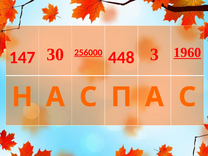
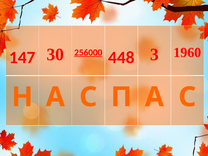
1960 underline: present -> none (187, 53)
